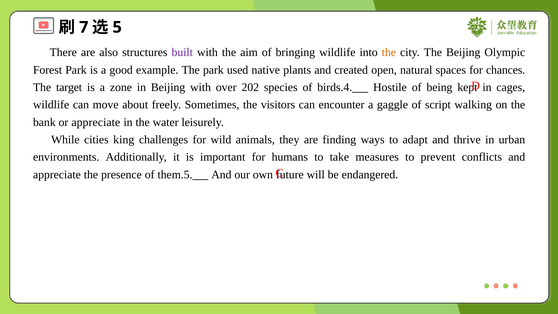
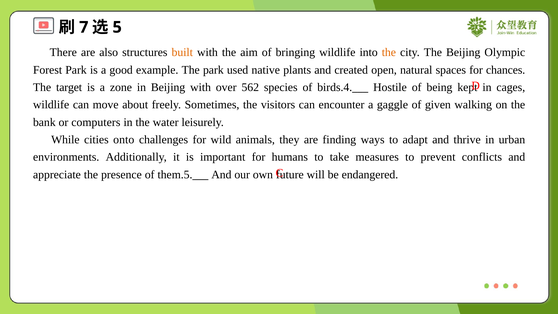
built colour: purple -> orange (182, 52)
202: 202 -> 562 (250, 87)
script: script -> given (438, 105)
or appreciate: appreciate -> computers (96, 122)
king: king -> onto (124, 140)
